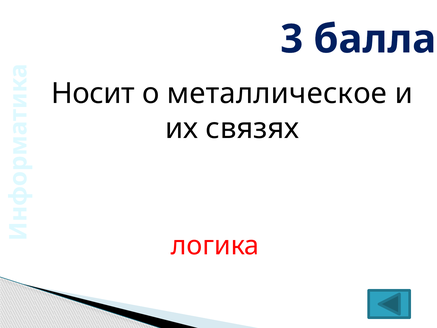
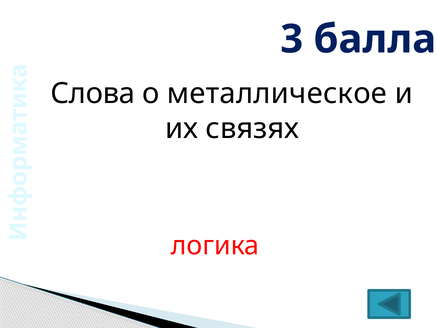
Носит: Носит -> Слова (93, 93)
